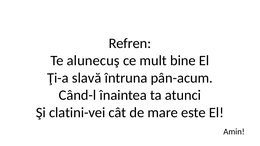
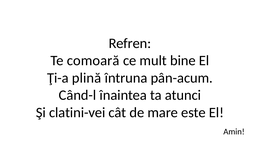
alunecuş: alunecuş -> comoară (93, 61)
slavă: slavă -> plină (87, 78)
